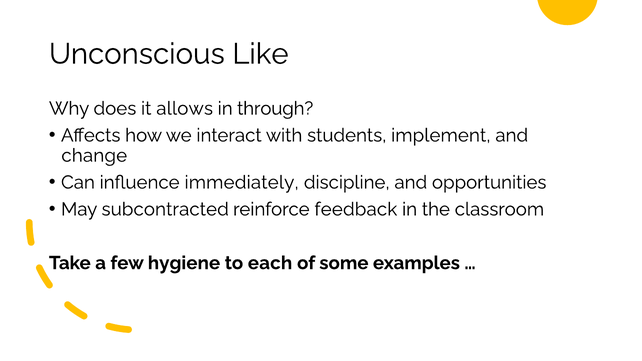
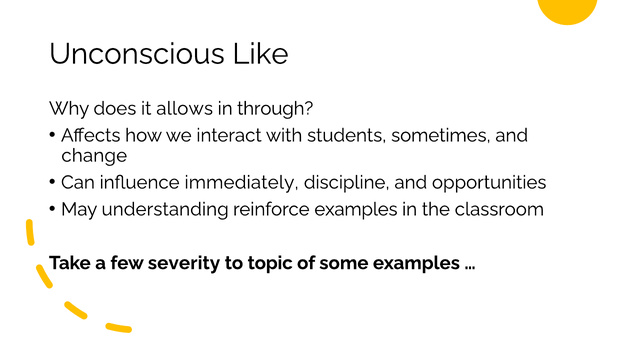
implement: implement -> sometimes (441, 135)
subcontracted: subcontracted -> understanding (165, 209)
reinforce feedback: feedback -> examples (356, 209)
hygiene: hygiene -> severity (184, 263)
each: each -> topic (270, 263)
